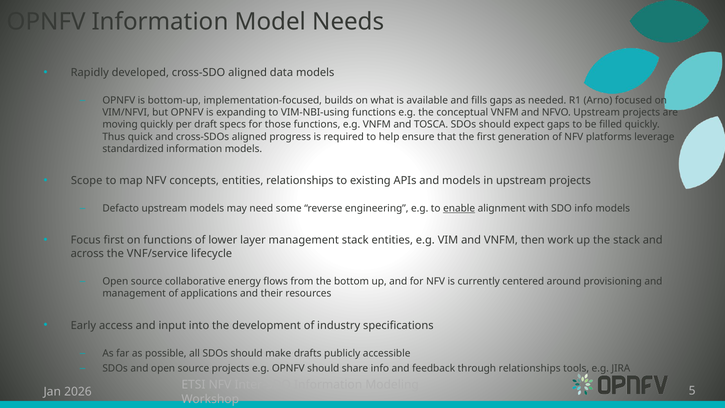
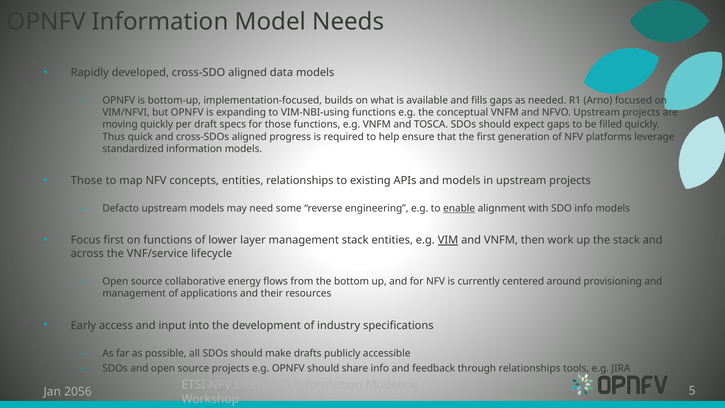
Scope: Scope -> Those (87, 181)
VIM underline: none -> present (448, 240)
2026: 2026 -> 2056 (78, 392)
